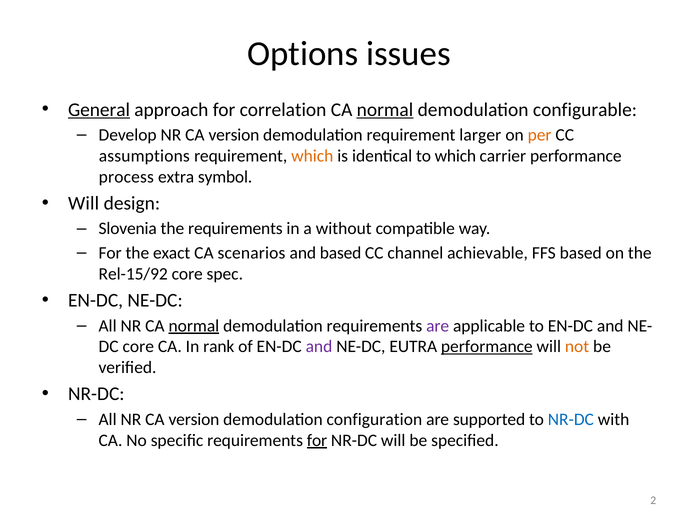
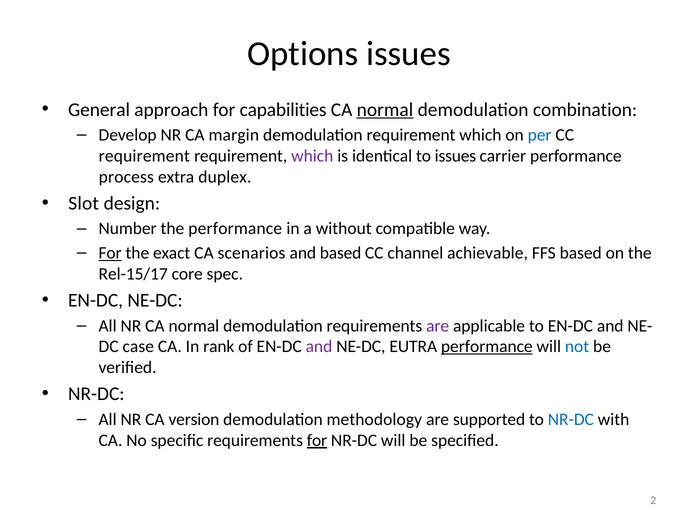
General underline: present -> none (99, 110)
correlation: correlation -> capabilities (283, 110)
configurable: configurable -> combination (585, 110)
Develop NR CA version: version -> margin (234, 135)
demodulation requirement larger: larger -> which (480, 135)
per colour: orange -> blue (540, 135)
assumptions: assumptions -> requirement (144, 156)
which colour: orange -> purple (312, 156)
to which: which -> issues (455, 156)
symbol: symbol -> duplex (225, 177)
Will: Will -> Slot (84, 203)
Slovenia: Slovenia -> Number (128, 228)
the requirements: requirements -> performance (235, 228)
For underline: none -> present (110, 253)
Rel-15/92: Rel-15/92 -> Rel-15/17 (133, 274)
normal underline: present -> none (194, 325)
core: core -> case (138, 346)
not colour: orange -> blue (577, 346)
configuration: configuration -> methodology (374, 419)
